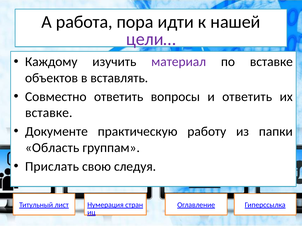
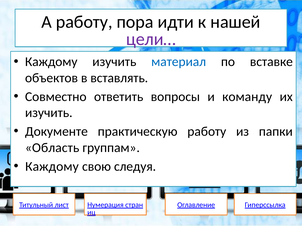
А работа: работа -> работу (84, 22)
материал colour: purple -> blue (179, 62)
и ответить: ответить -> команду (247, 97)
вставке: вставке -> изучить (49, 113)
Прислать: Прислать -> Каждому (52, 167)
